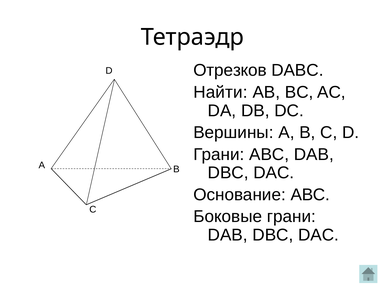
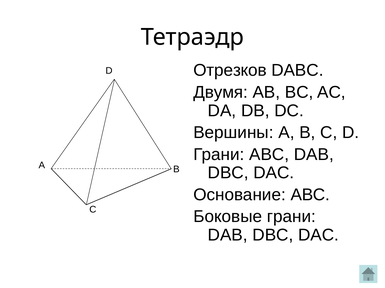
Найти: Найти -> Двумя (221, 92)
